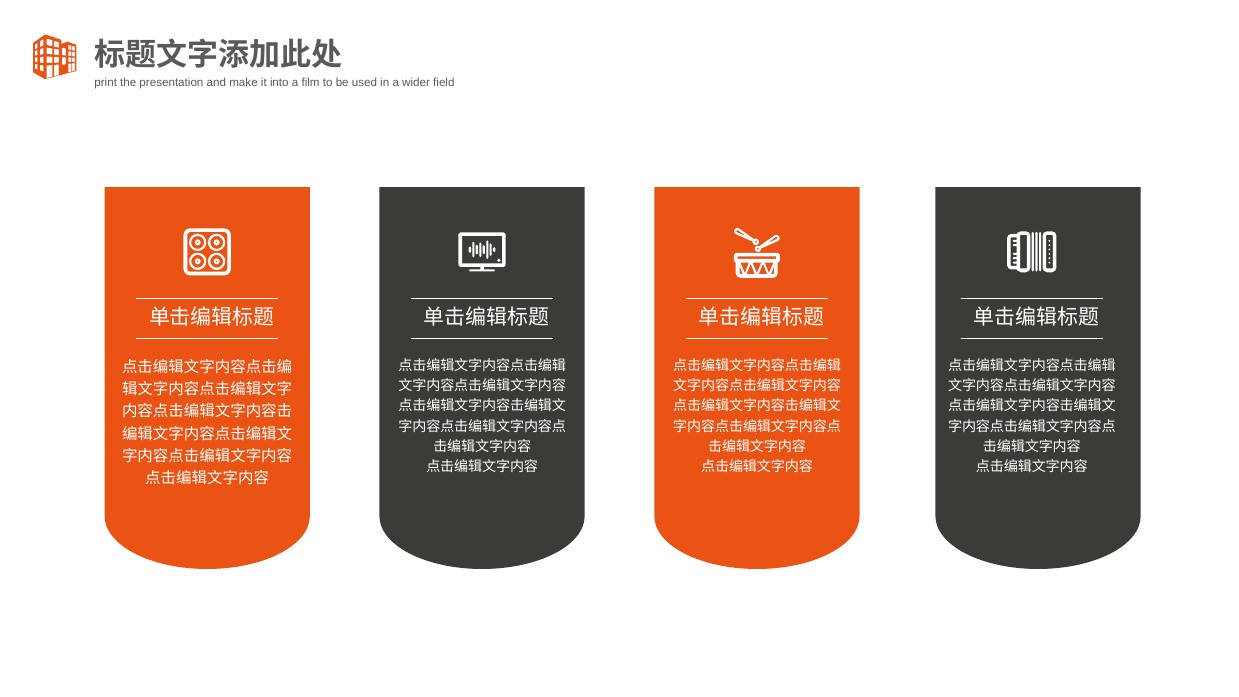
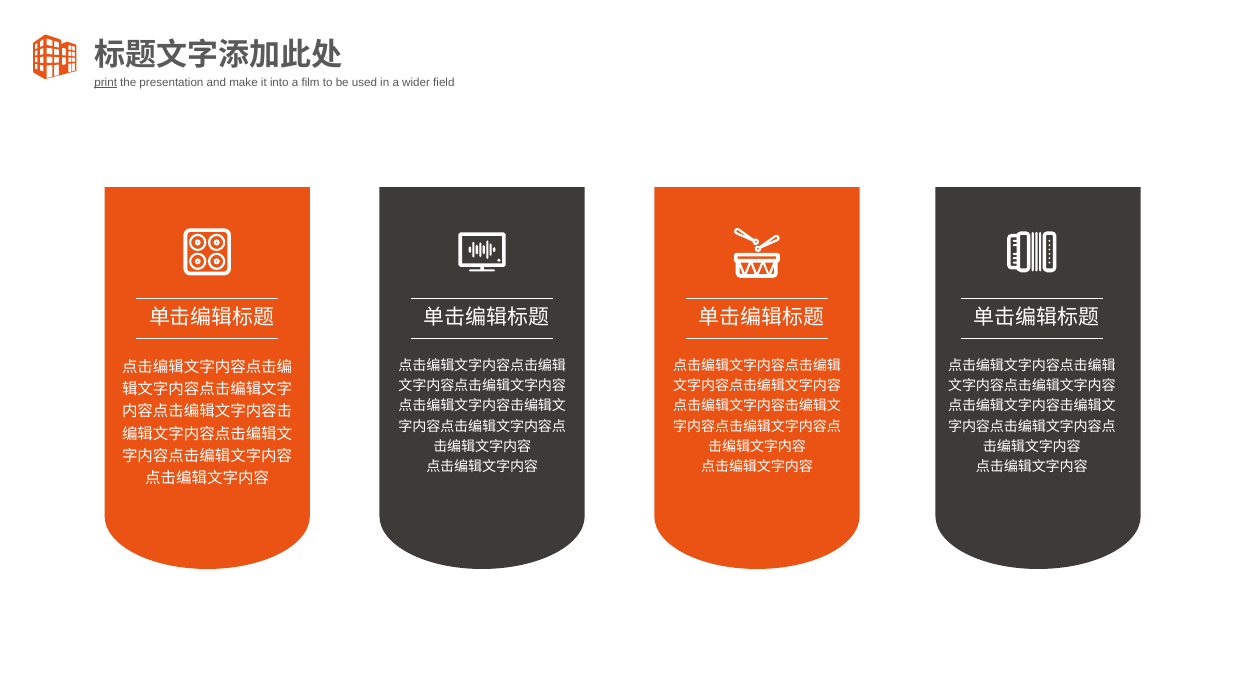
print underline: none -> present (106, 83)
